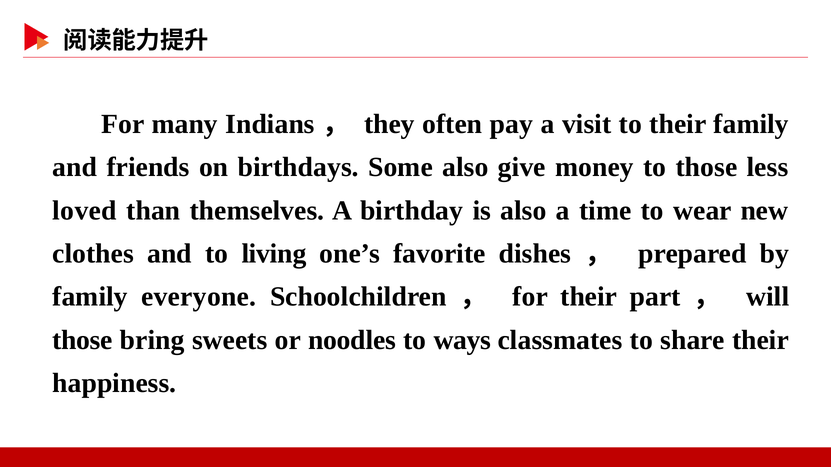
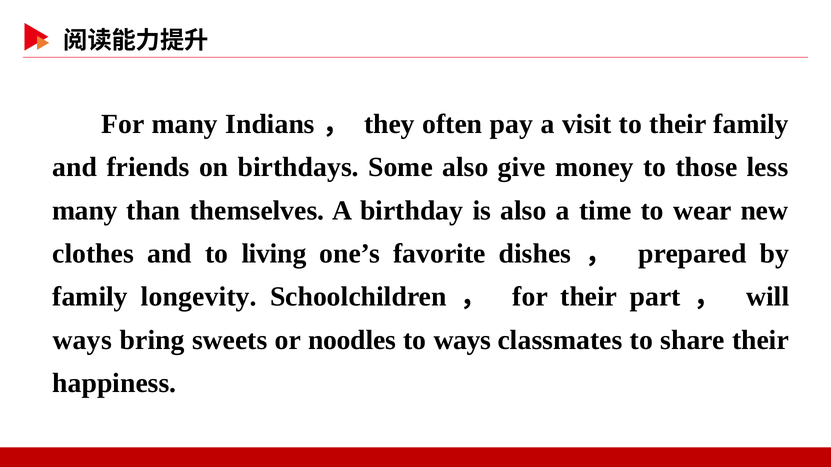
loved: loved -> many (85, 211)
everyone: everyone -> longevity (199, 297)
those: those -> ways (82, 340)
